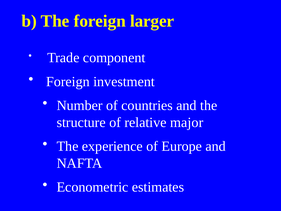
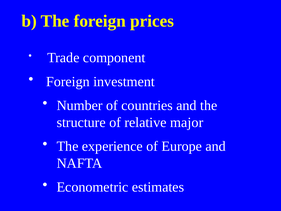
larger: larger -> prices (152, 21)
